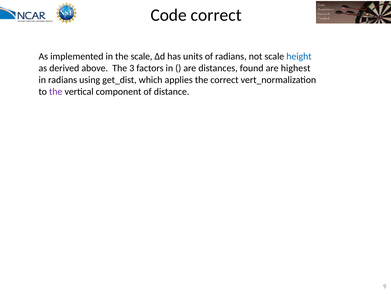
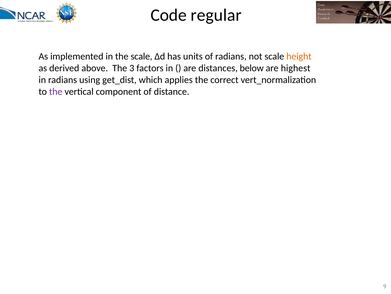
Code correct: correct -> regular (216, 15)
height colour: blue -> orange (299, 56)
found: found -> below (252, 68)
